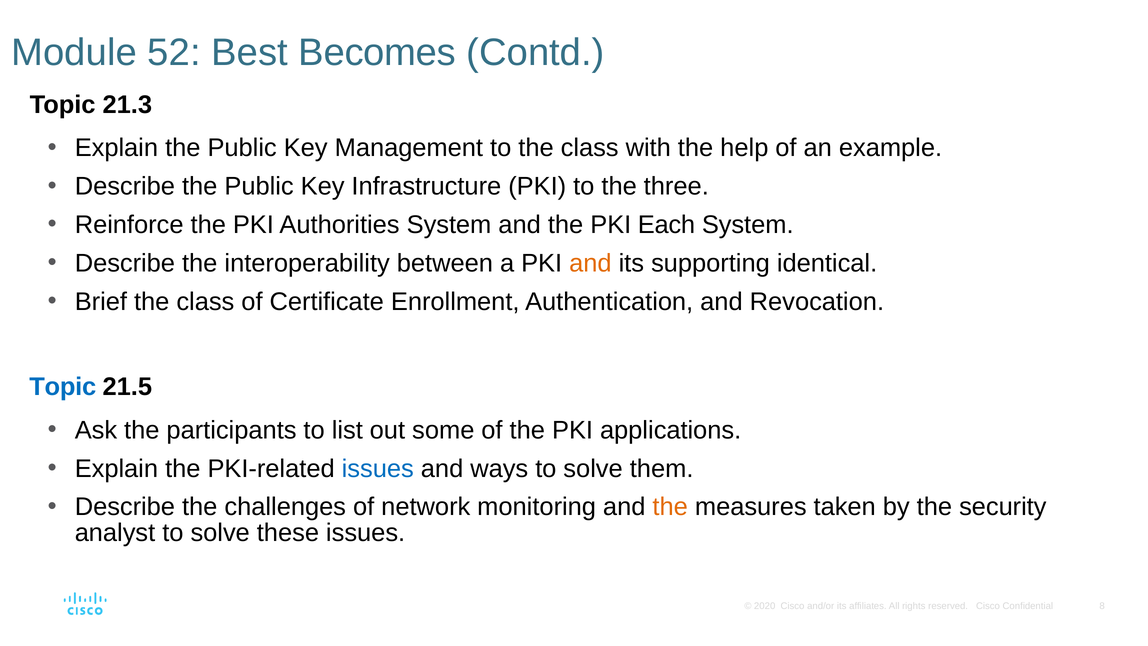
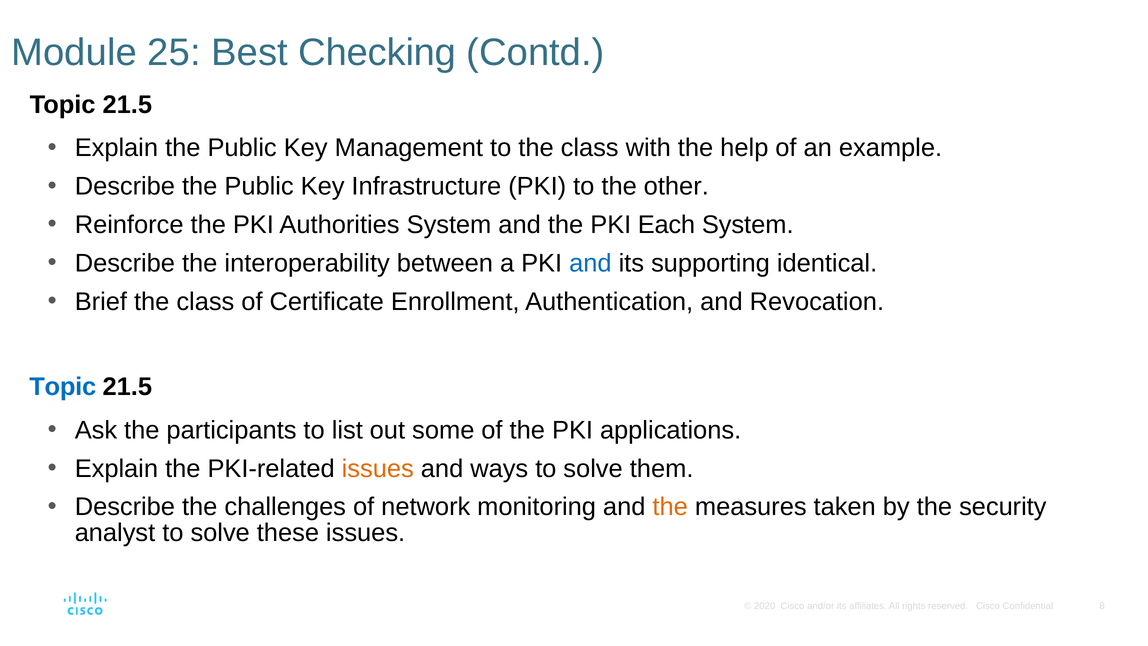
52: 52 -> 25 (174, 52)
Becomes: Becomes -> Checking (377, 52)
21.3: 21.3 -> 21.5 (127, 105)
three: three -> other (676, 186)
and colour: orange -> blue (590, 263)
issues colour: blue -> orange (378, 468)
